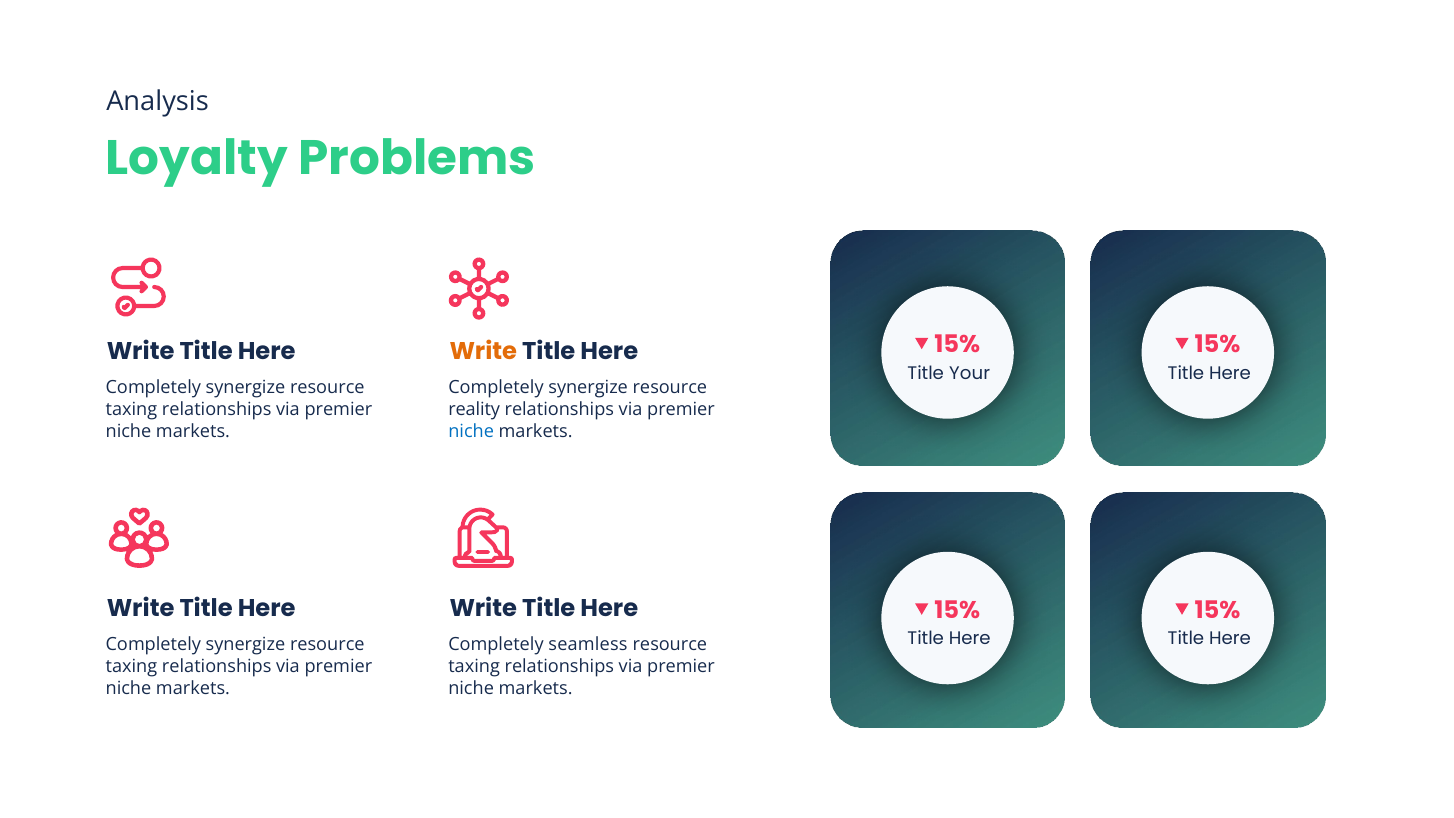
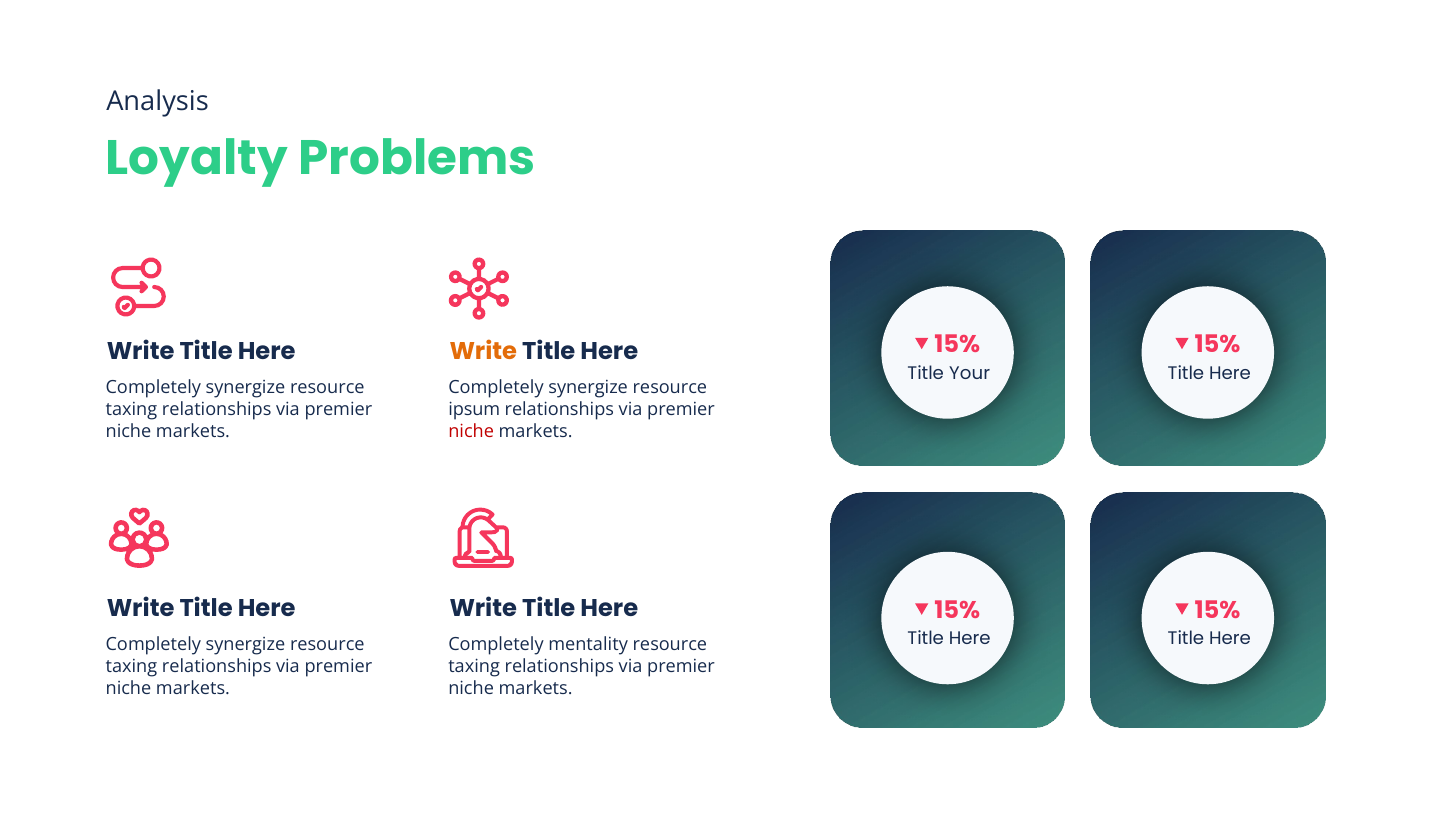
reality: reality -> ipsum (474, 410)
niche colour: blue -> red (471, 431)
seamless: seamless -> mentality (588, 645)
